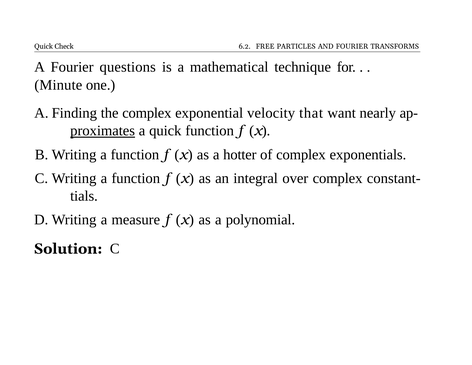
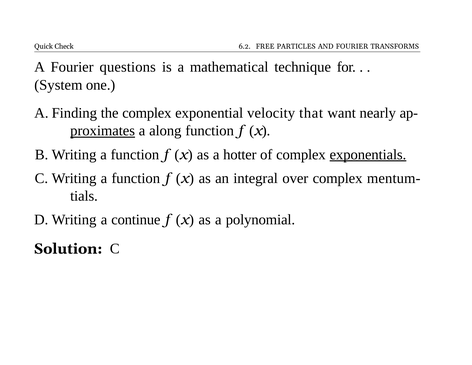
Minute: Minute -> System (58, 85)
a quick: quick -> along (165, 131)
exponentials underline: none -> present (368, 154)
constant-: constant- -> mentum- (394, 178)
measure: measure -> continue (136, 220)
